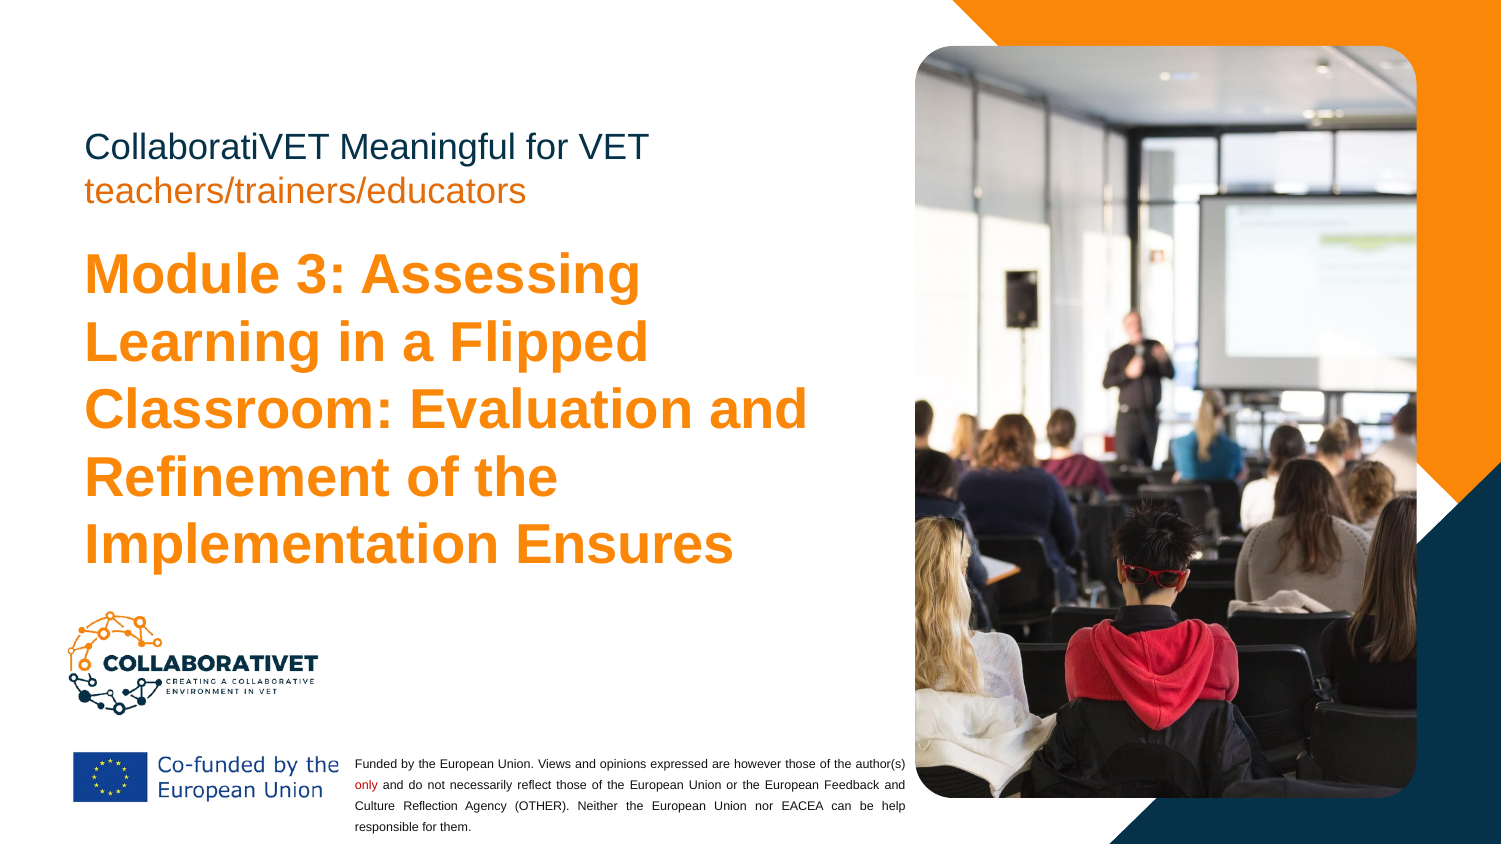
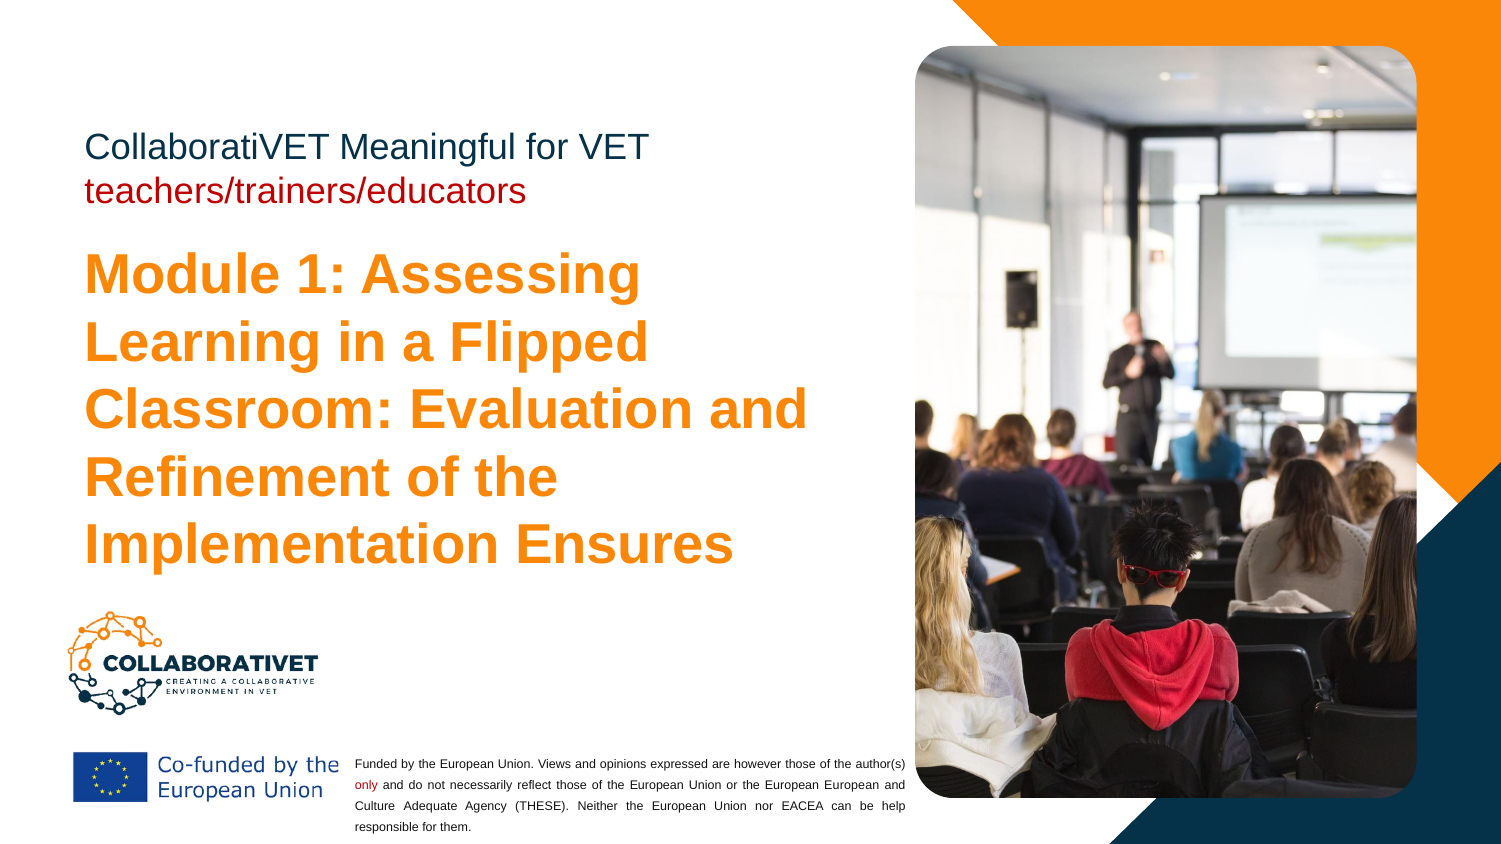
teachers/trainers/educators colour: orange -> red (306, 191)
3: 3 -> 1 (322, 275)
European Feedback: Feedback -> European (852, 786)
Reflection: Reflection -> Adequate (431, 807)
OTHER: OTHER -> THESE (542, 807)
